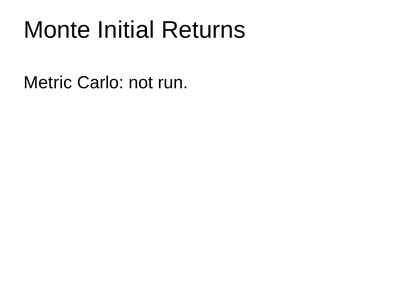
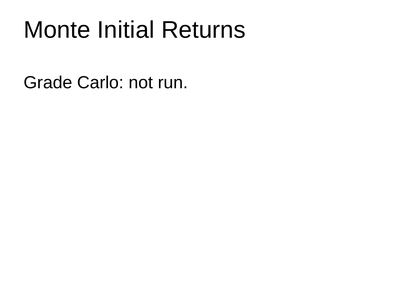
Metric: Metric -> Grade (48, 83)
